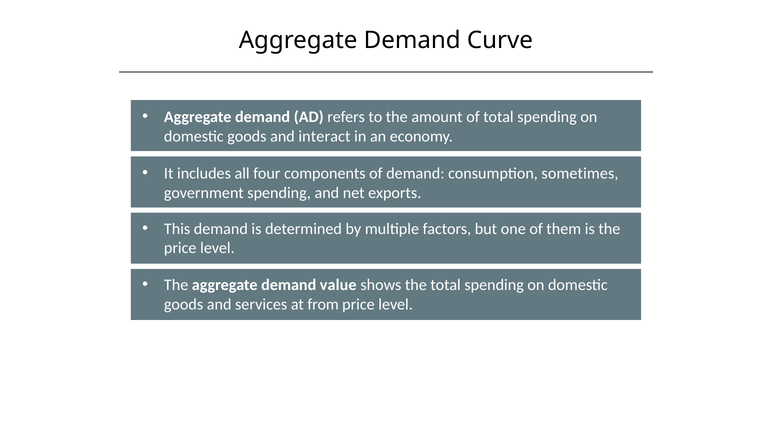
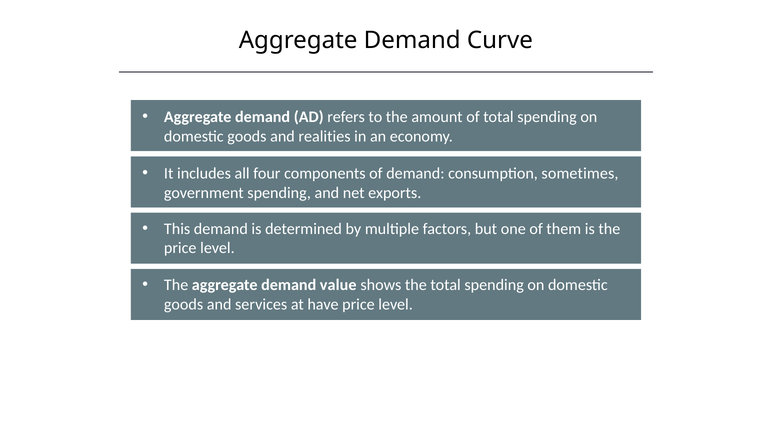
interact: interact -> realities (324, 136)
from: from -> have (323, 304)
